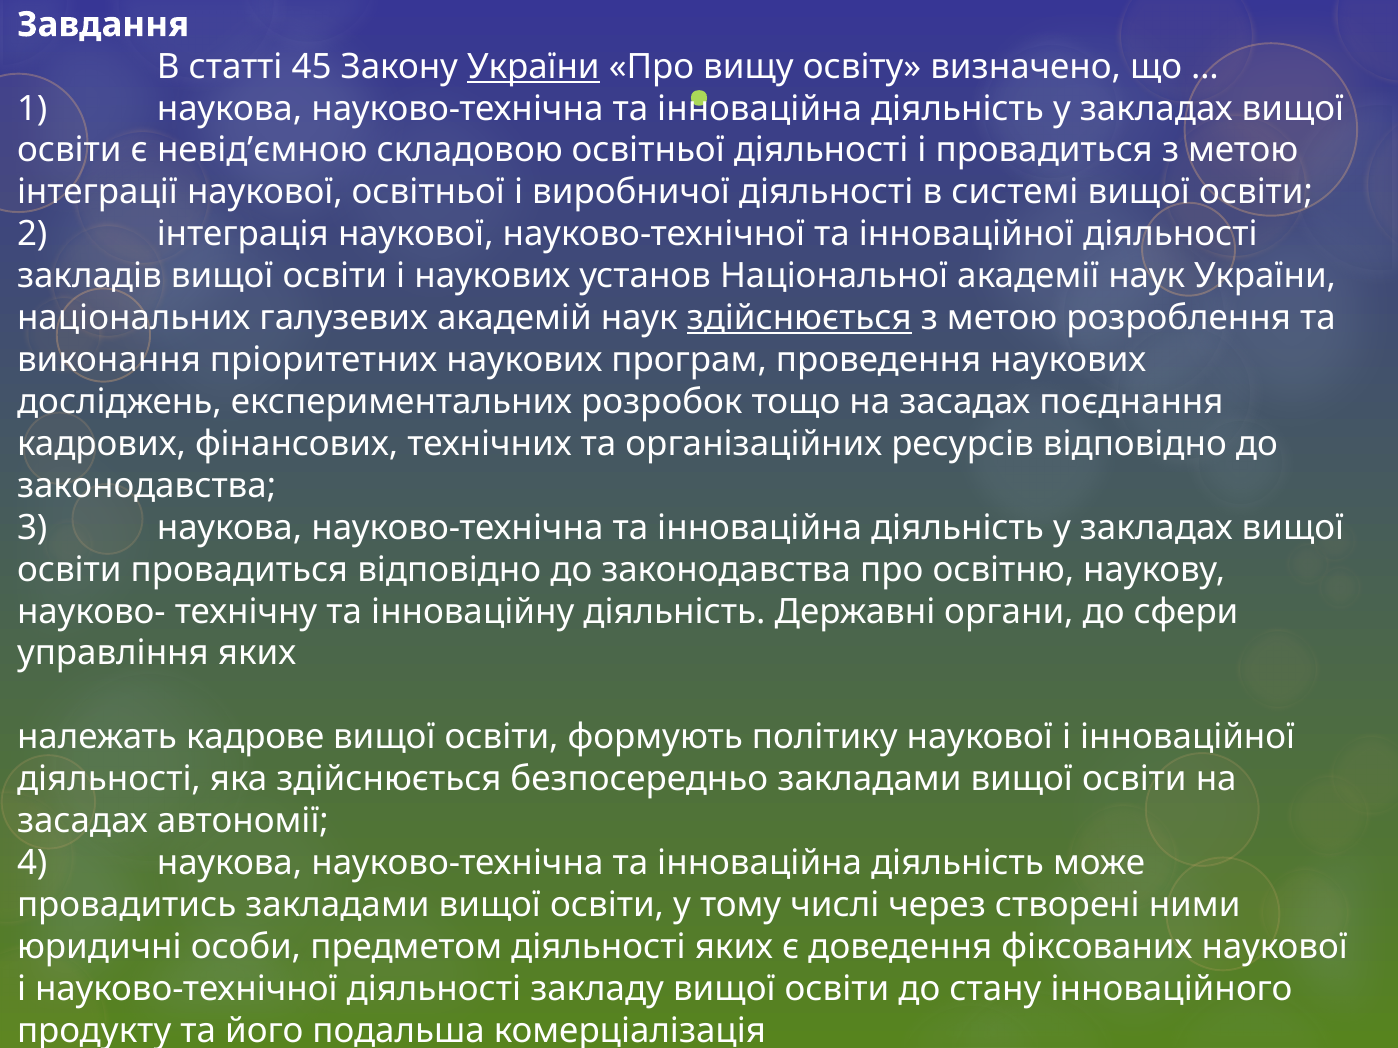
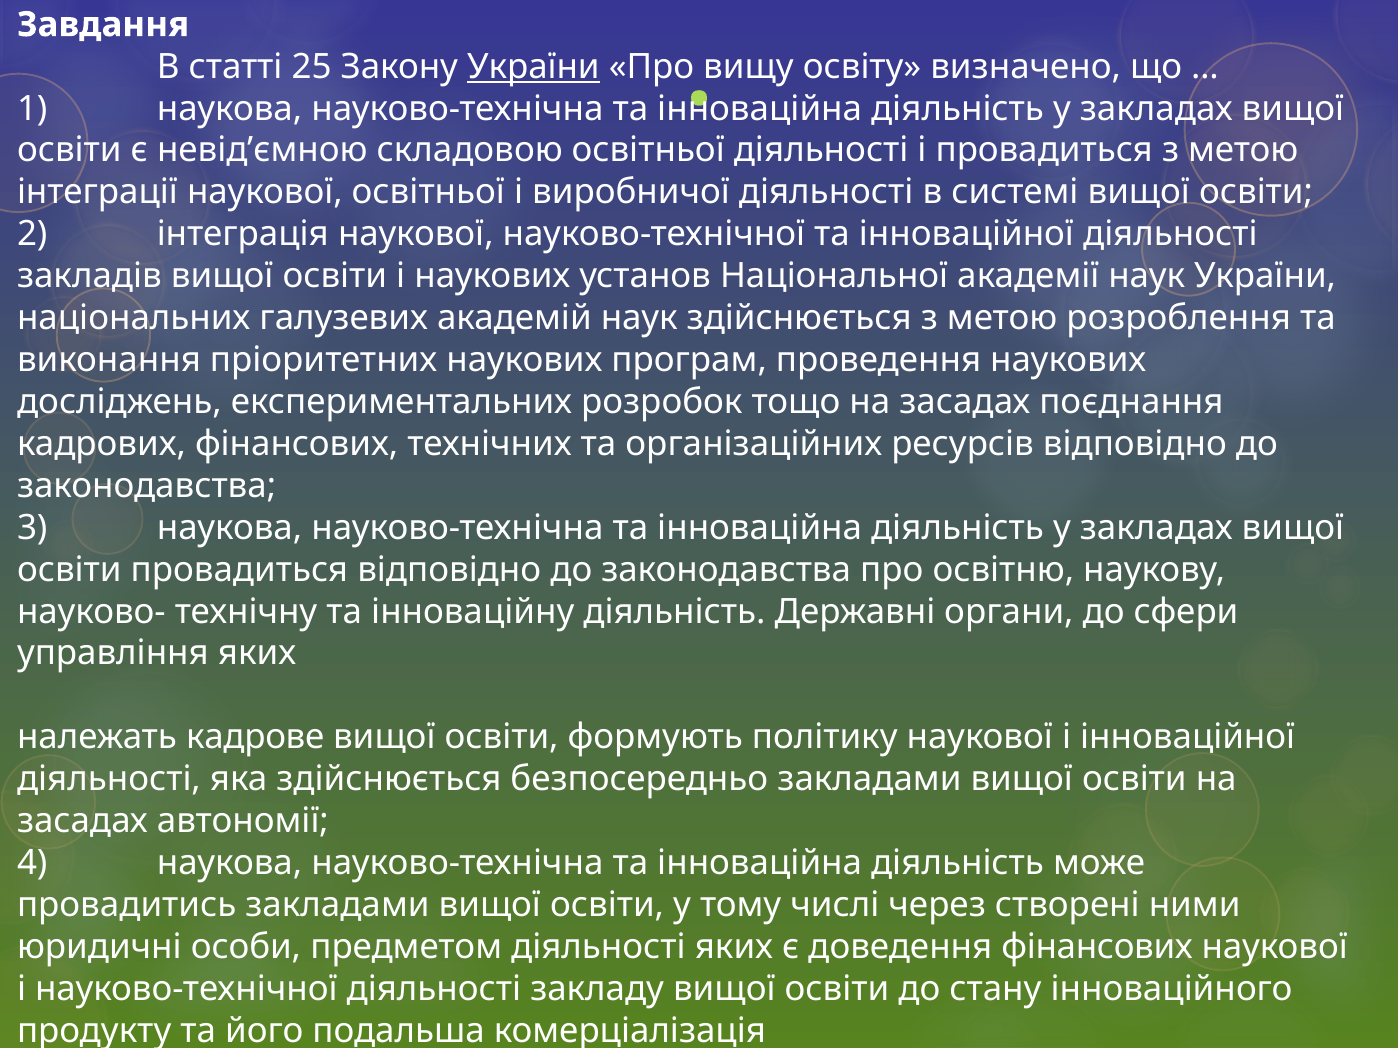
45: 45 -> 25 (312, 67)
здійснюється underline: present -> none (799, 318)
доведення фіксованих: фіксованих -> фінансових (1097, 947)
